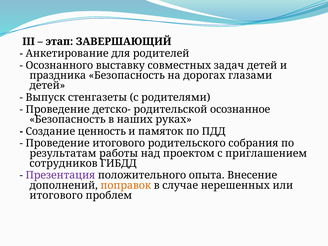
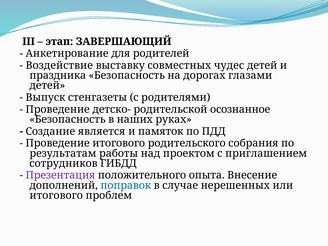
Осознанного: Осознанного -> Воздействие (59, 65)
задач: задач -> чудес (229, 65)
ценность: ценность -> является (102, 131)
поправок colour: orange -> blue (126, 185)
